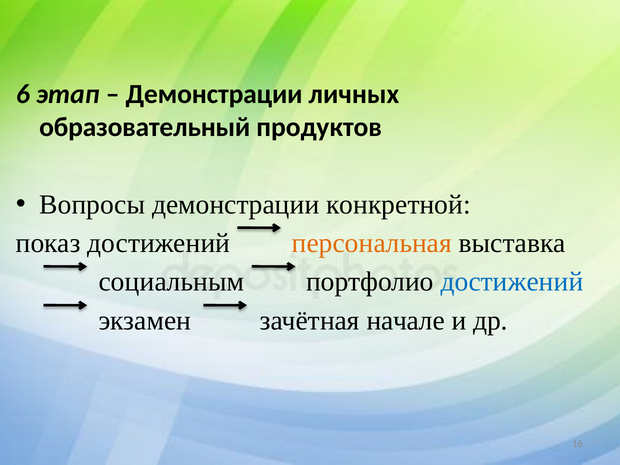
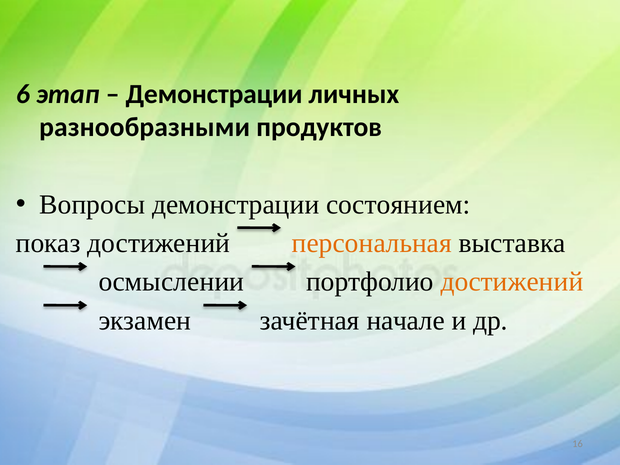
образовательный: образовательный -> разнообразными (145, 127)
конкретной: конкретной -> состоянием (398, 205)
социальным: социальным -> осмыслении (171, 282)
достижений colour: blue -> orange (512, 282)
